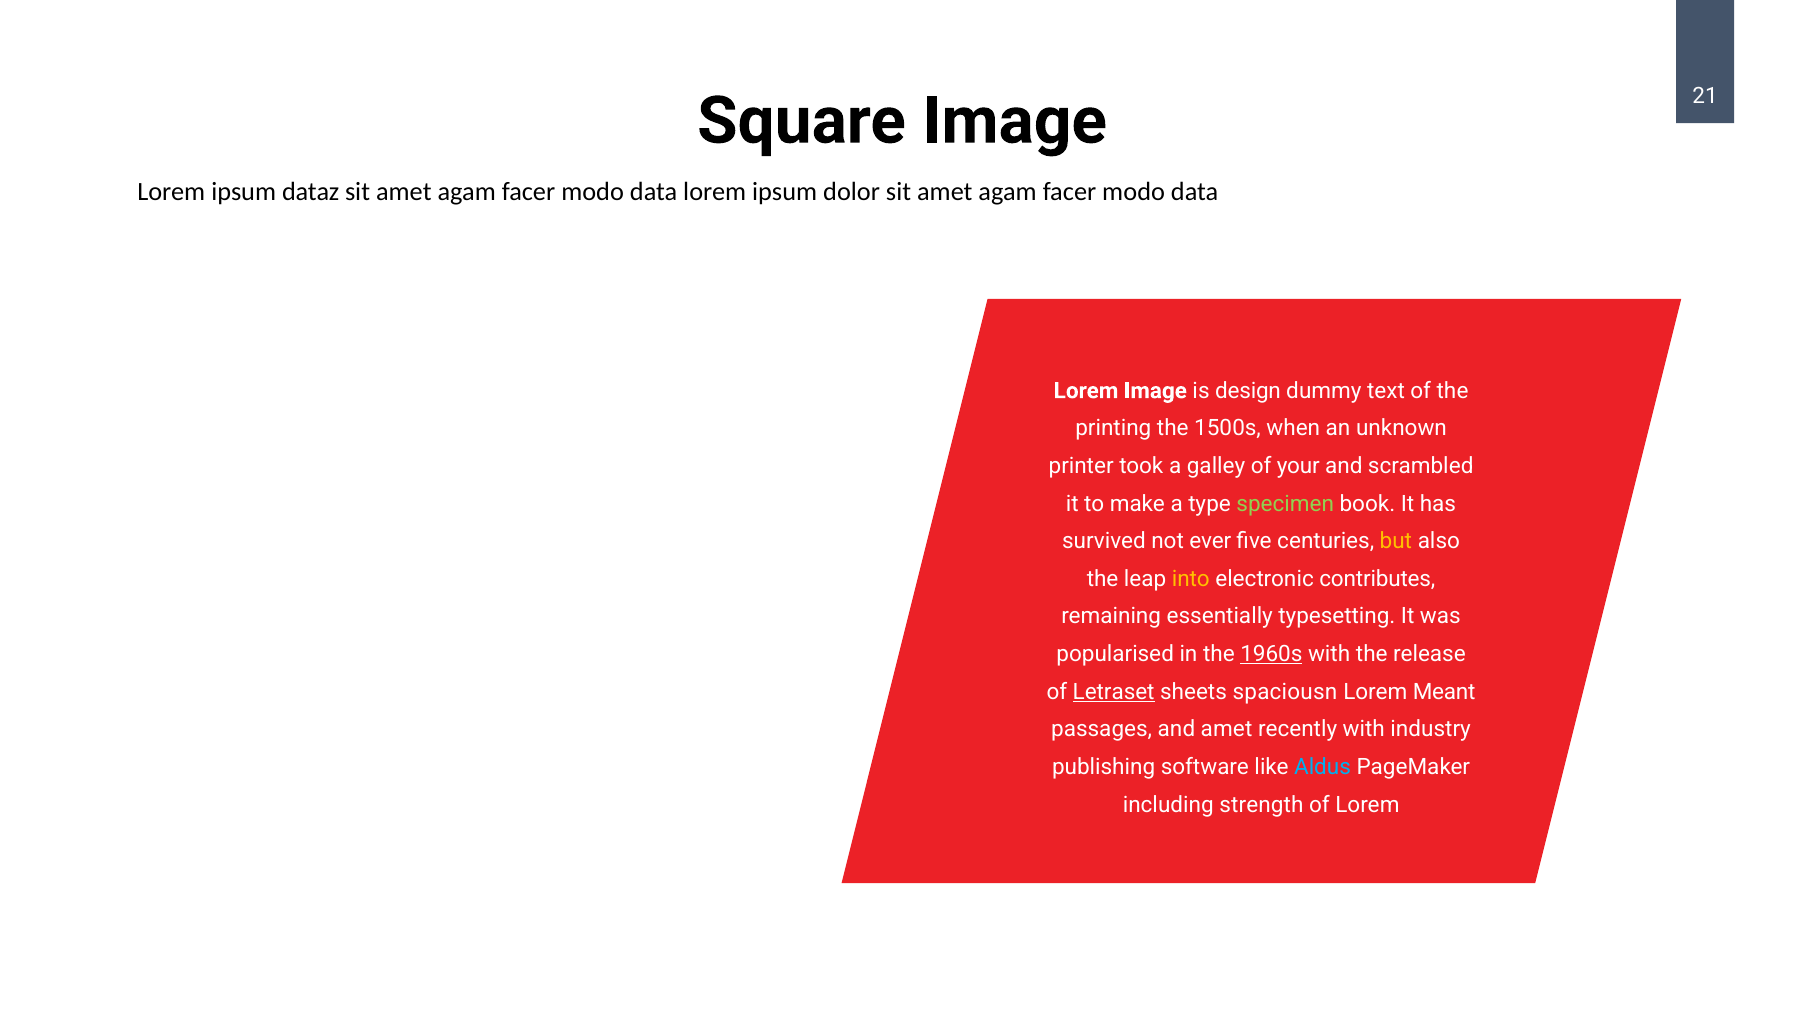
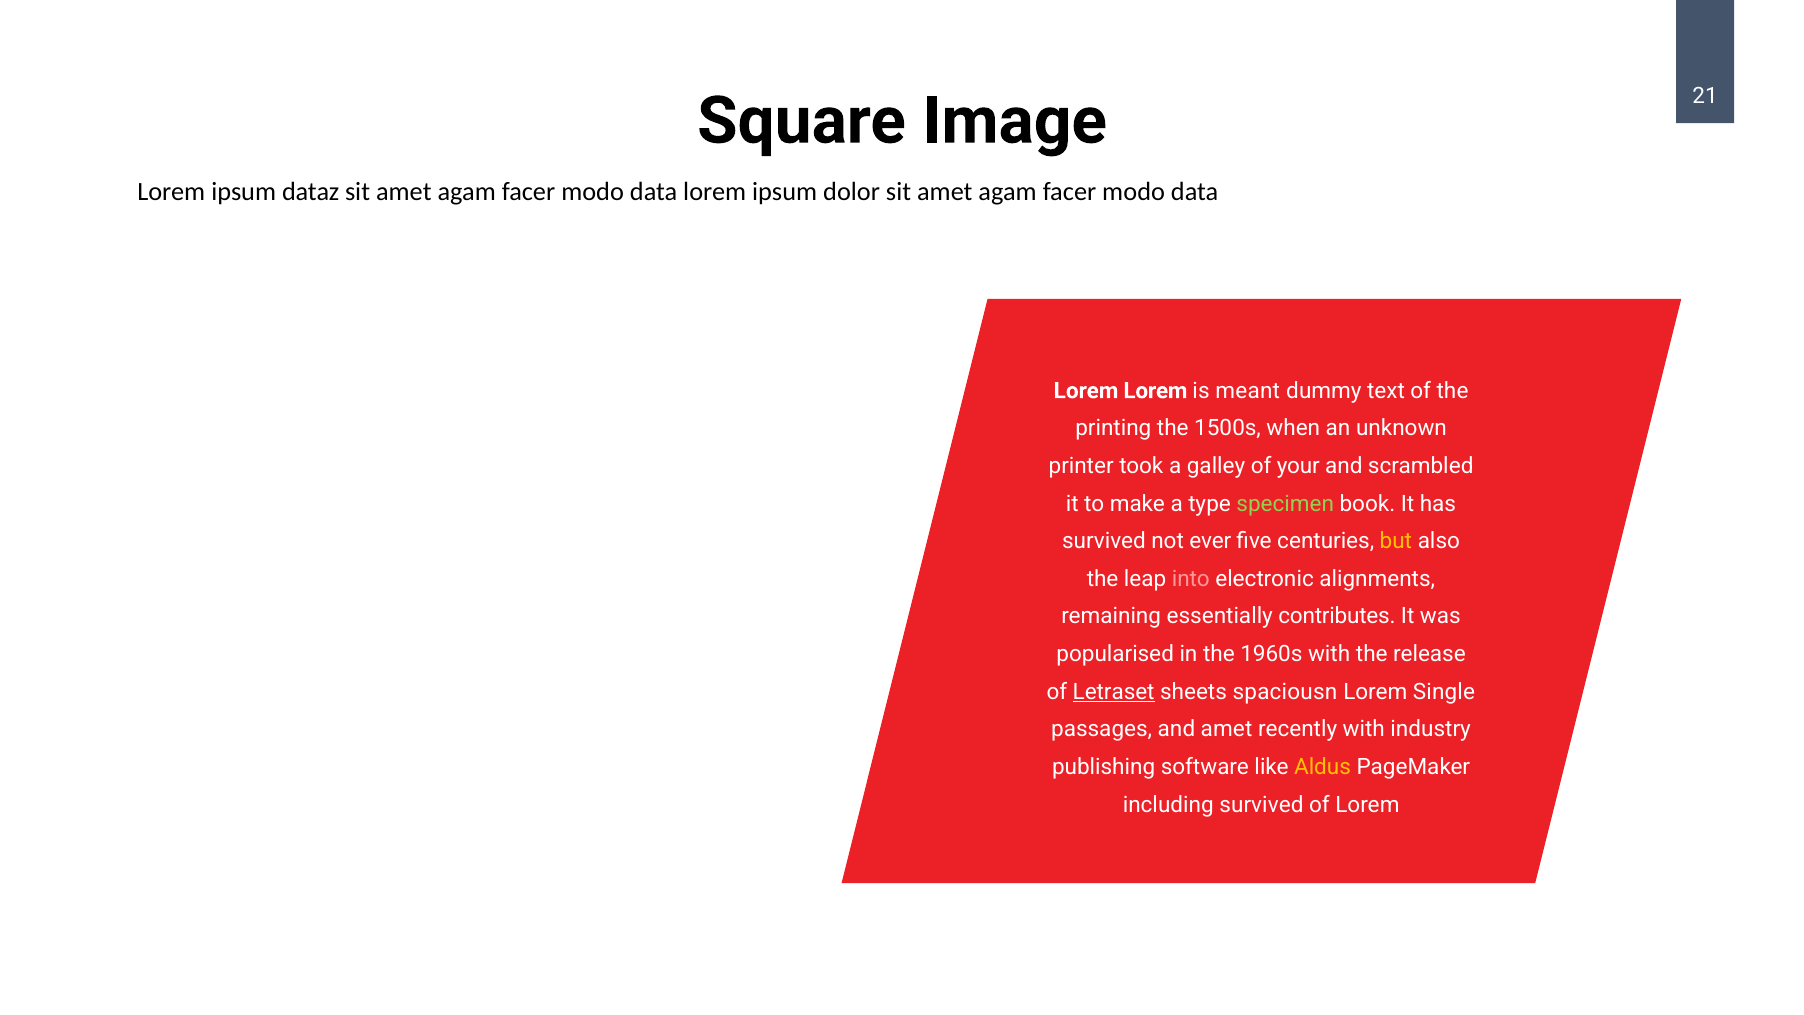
Lorem Image: Image -> Lorem (1155, 391)
design: design -> meant (1248, 391)
into colour: yellow -> pink (1191, 579)
contributes: contributes -> alignments (1377, 579)
typesetting: typesetting -> contributes (1337, 616)
1960s underline: present -> none (1271, 654)
Meant: Meant -> Single (1444, 692)
Aldus colour: light blue -> yellow (1323, 767)
including strength: strength -> survived (1261, 804)
